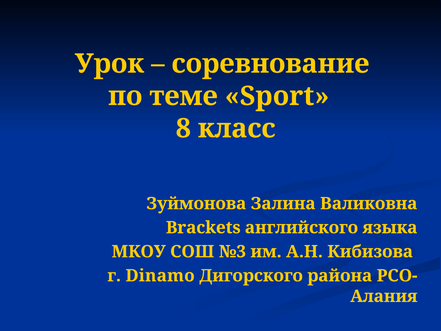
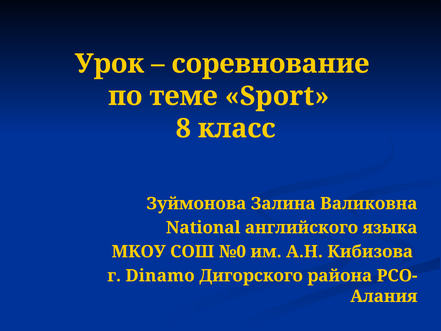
Brackets: Brackets -> National (203, 227)
№3: №3 -> №0 (232, 251)
